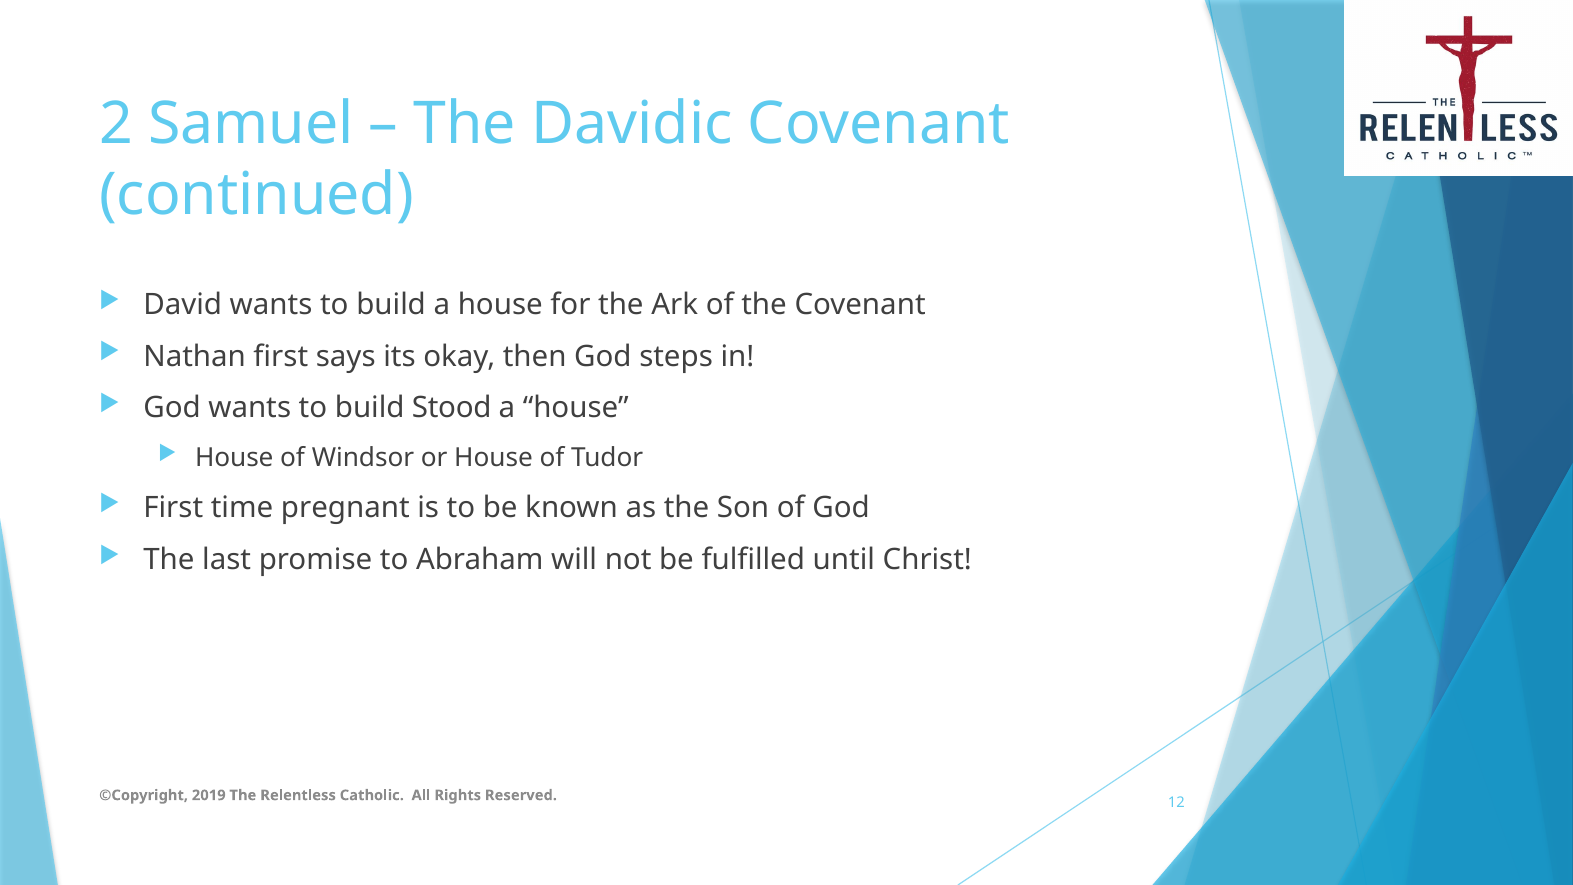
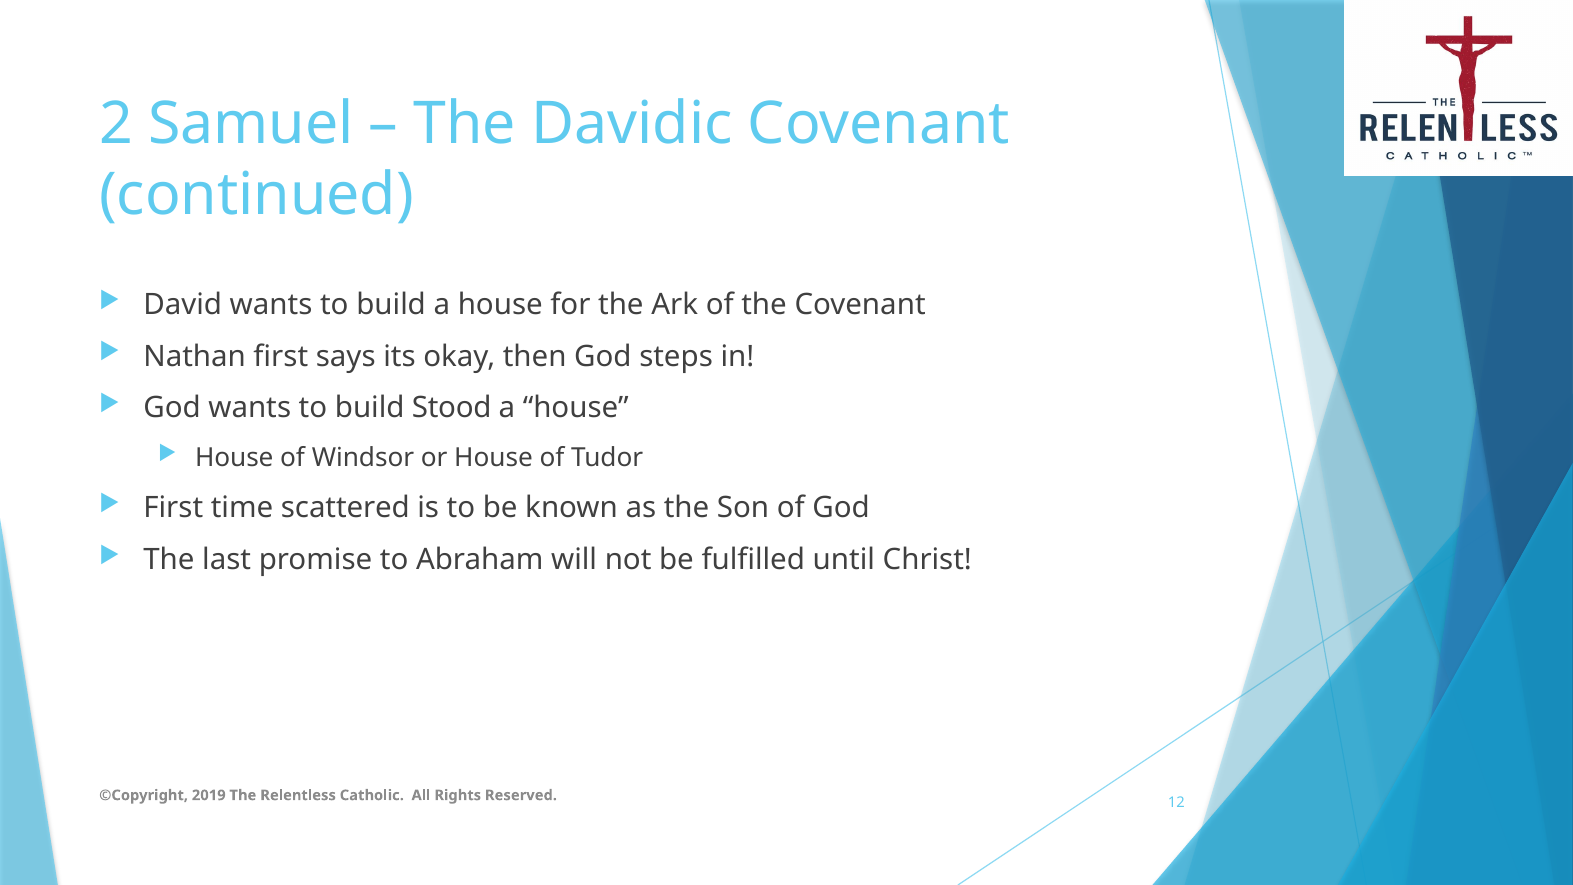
pregnant: pregnant -> scattered (345, 508)
